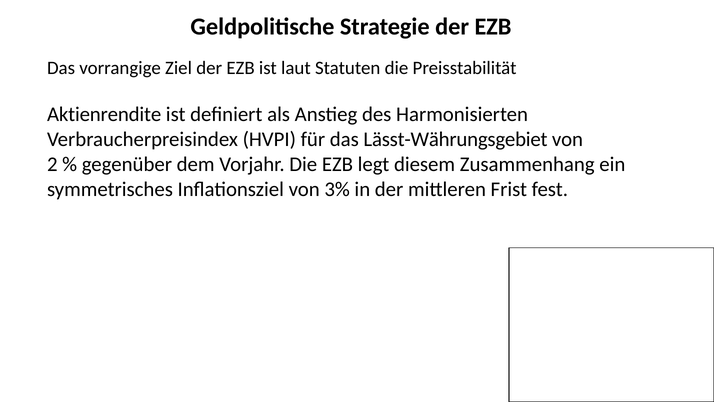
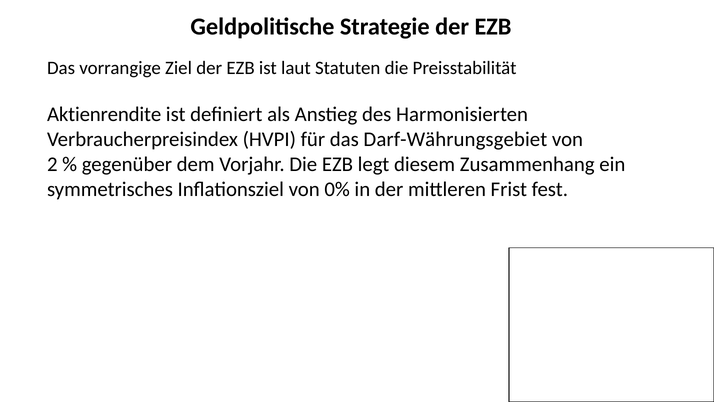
Lässt-Währungsgebiet: Lässt-Währungsgebiet -> Darf-Währungsgebiet (455, 139)
3%: 3% -> 0% (337, 189)
